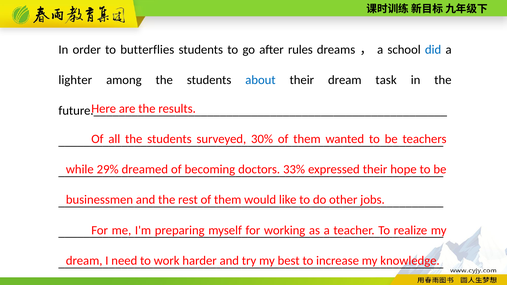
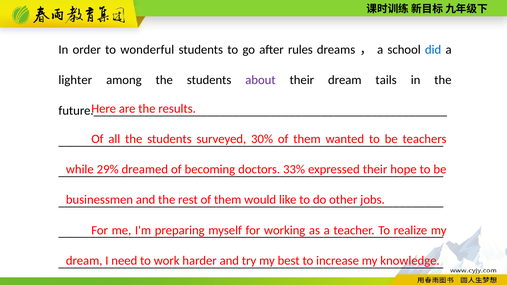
butterflies: butterflies -> wonderful (147, 50)
about colour: blue -> purple (260, 80)
task: task -> tails (386, 80)
